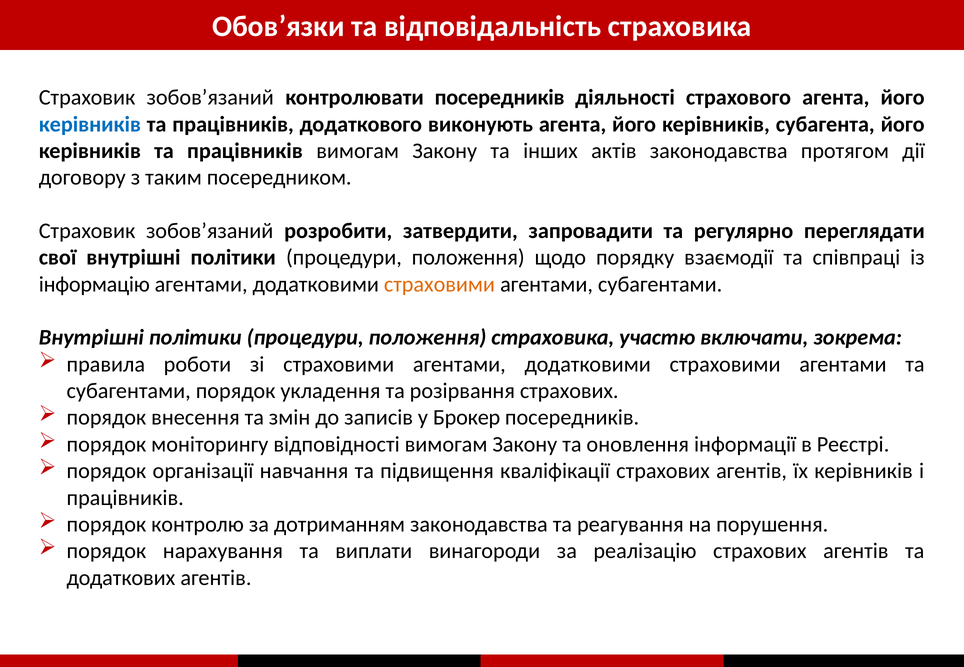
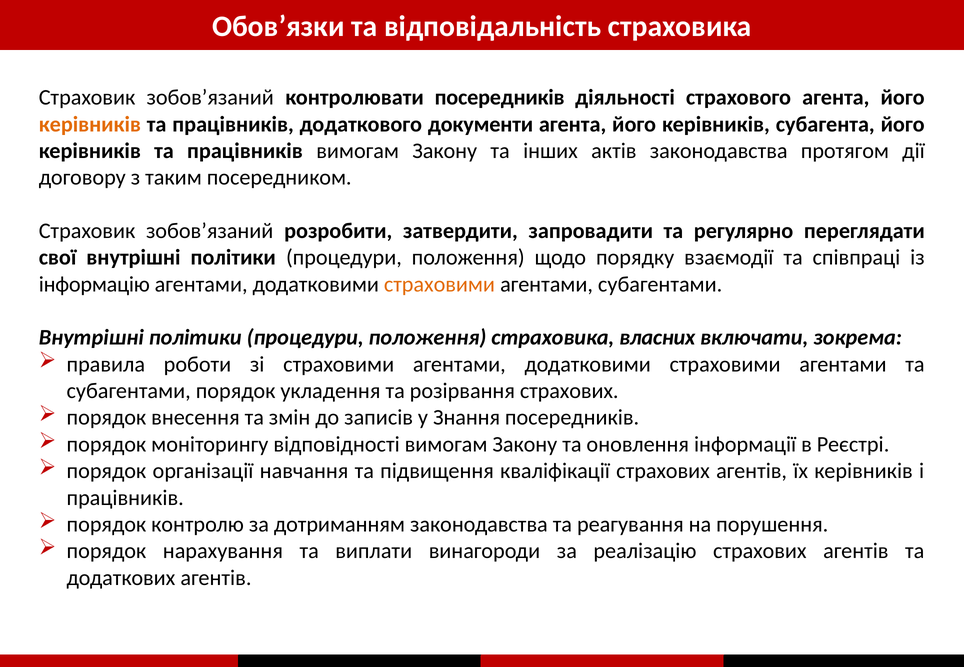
керівників colour: blue -> orange (90, 124)
виконують: виконують -> документи (481, 124)
участю: участю -> власних (657, 338)
Брокер: Брокер -> Знання (467, 418)
